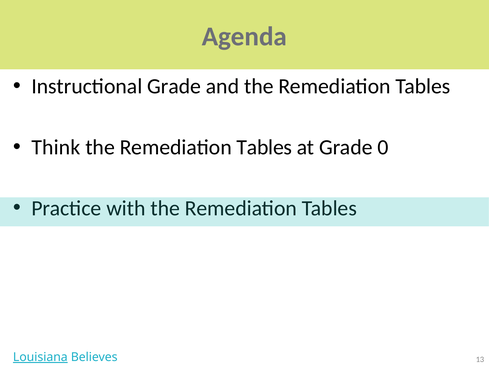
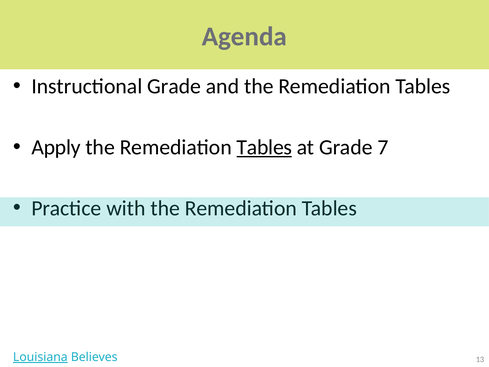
Think: Think -> Apply (56, 147)
Tables underline: none -> present (264, 147)
0: 0 -> 7 (383, 147)
